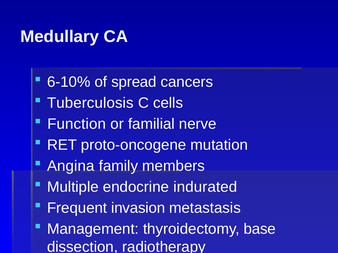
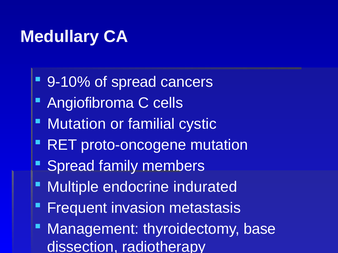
6-10%: 6-10% -> 9-10% (69, 82)
Tuberculosis: Tuberculosis -> Angiofibroma (91, 103)
Function: Function -> Mutation (77, 124)
nerve: nerve -> cystic (198, 124)
Angina: Angina -> Spread (71, 166)
